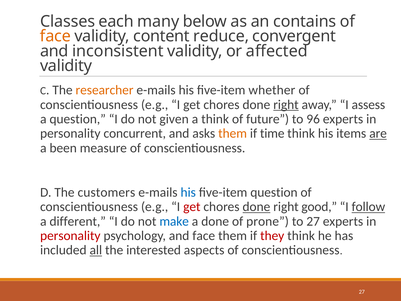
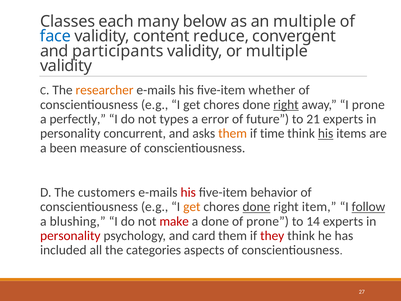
an contains: contains -> multiple (305, 21)
face colour: orange -> blue (55, 36)
inconsistent: inconsistent -> participants (118, 51)
or affected: affected -> multiple (277, 51)
I assess: assess -> prone (368, 105)
a question: question -> perfectly (78, 119)
given: given -> types (174, 119)
a think: think -> error (215, 119)
96: 96 -> 21 (313, 119)
his underline: none -> present (326, 133)
are underline: present -> none (378, 133)
his colour: blue -> red (188, 192)
five-item question: question -> behavior (274, 192)
get colour: red -> orange (192, 207)
good: good -> item (319, 207)
different: different -> blushing (78, 221)
make colour: blue -> red (174, 221)
to 27: 27 -> 14 (313, 221)
and face: face -> card (204, 236)
all underline: present -> none (96, 250)
interested: interested -> categories (154, 250)
